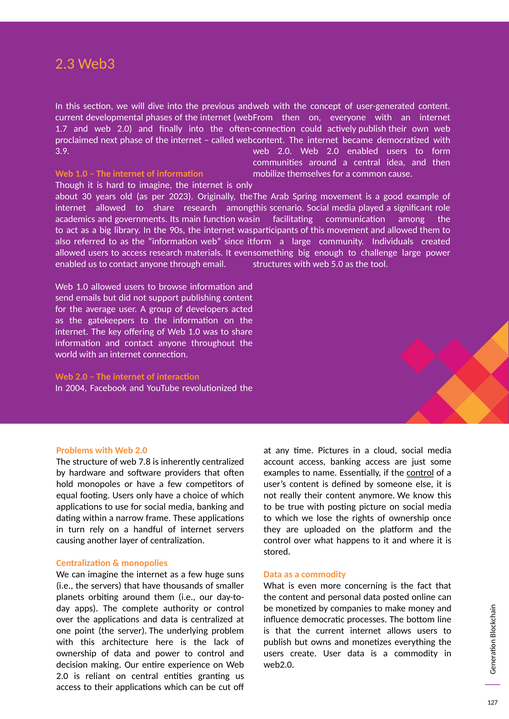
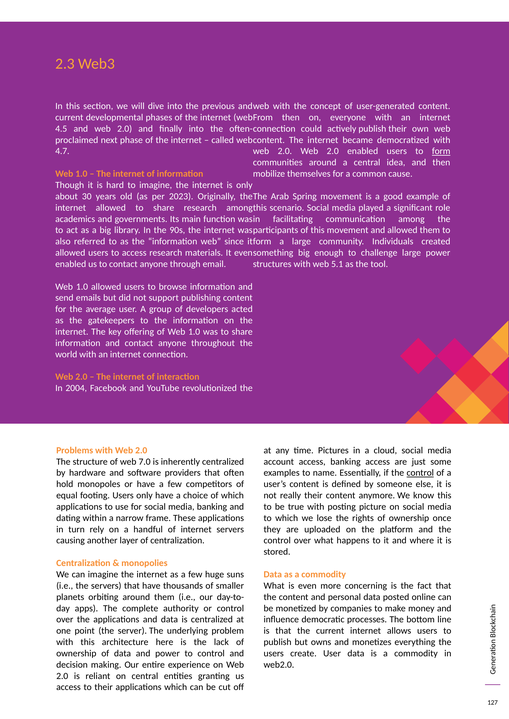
1.7: 1.7 -> 4.5 (61, 129)
3.9: 3.9 -> 4.7 (62, 151)
form underline: none -> present (441, 151)
5.0: 5.0 -> 5.1 (337, 264)
7.8: 7.8 -> 7.0 (145, 462)
